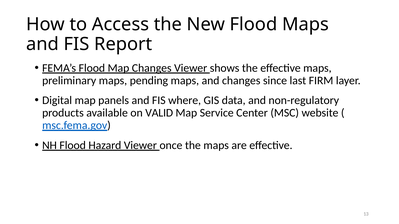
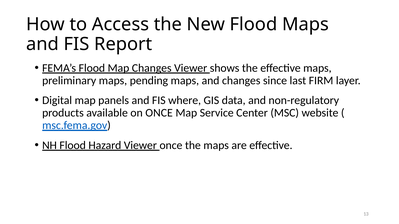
on VALID: VALID -> ONCE (159, 113)
